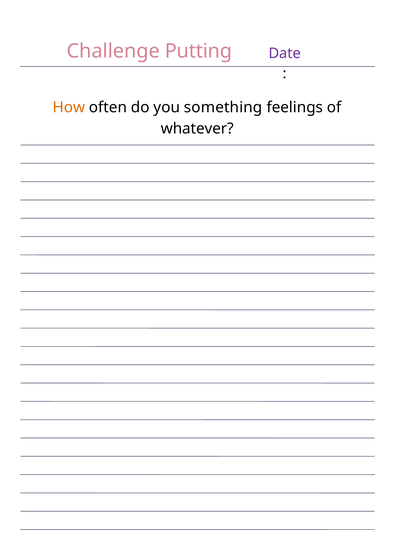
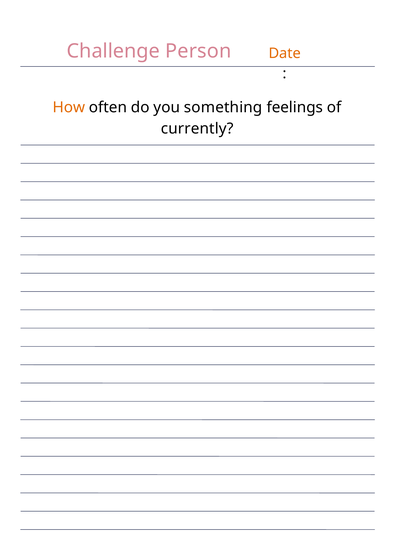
Putting: Putting -> Person (198, 51)
Date colour: purple -> orange (285, 53)
whatever: whatever -> currently (197, 129)
